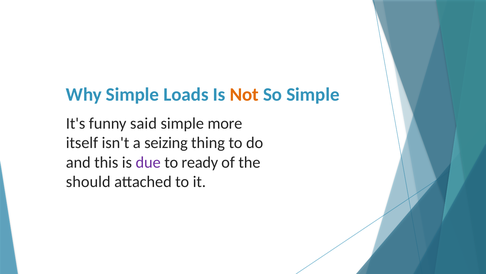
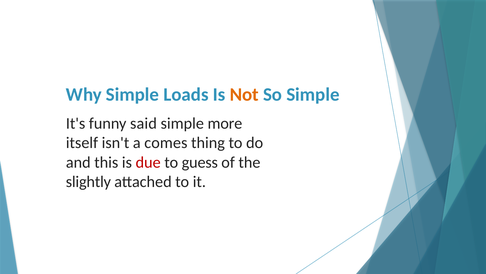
seizing: seizing -> comes (166, 143)
due colour: purple -> red (148, 162)
ready: ready -> guess (200, 162)
should: should -> slightly (88, 182)
